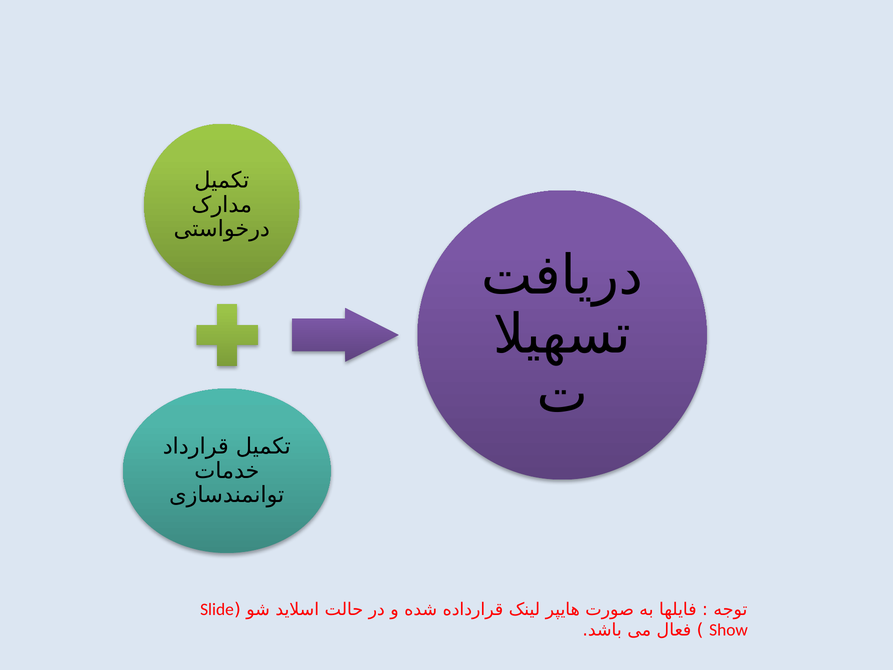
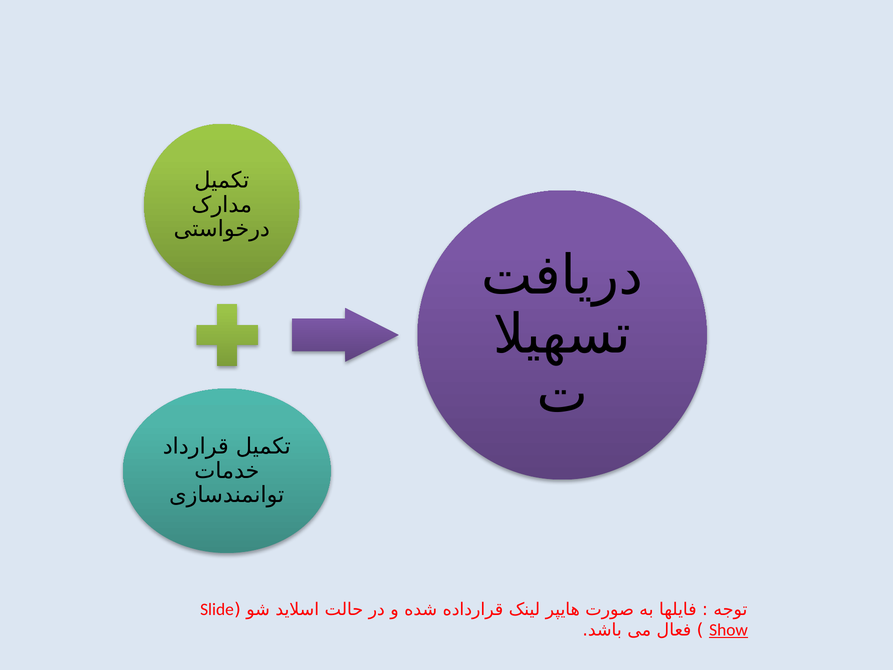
Show underline: none -> present (728, 630)
